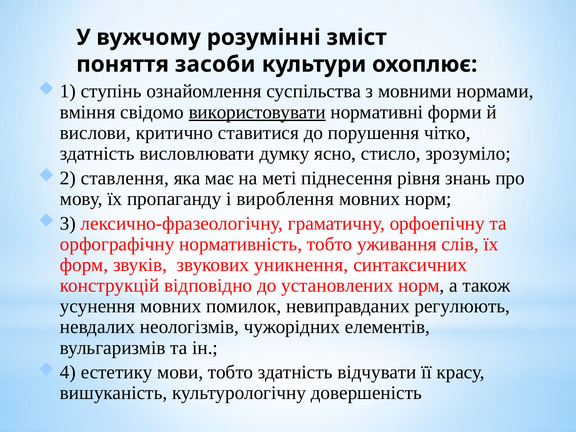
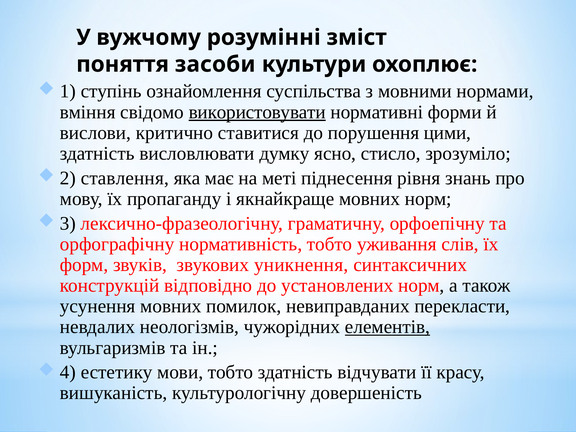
чітко: чітко -> цими (447, 133)
вироблення: вироблення -> якнайкраще (285, 199)
регулюють: регулюють -> перекласти (462, 306)
елементів underline: none -> present (388, 327)
